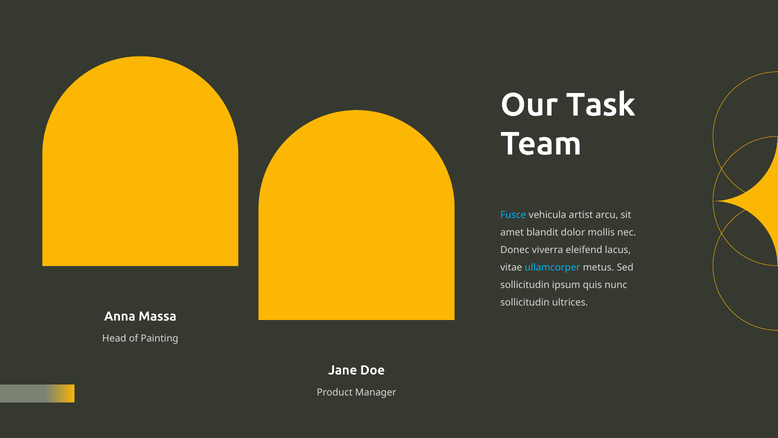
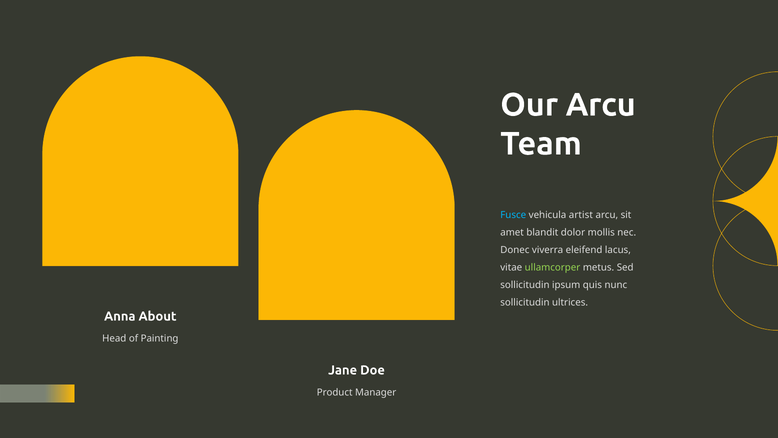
Our Task: Task -> Arcu (601, 105)
ullamcorper colour: light blue -> light green (553, 267)
Massa: Massa -> About (158, 316)
